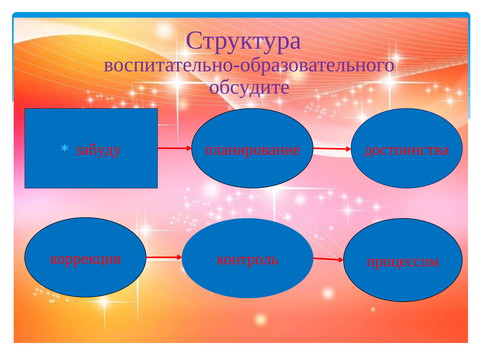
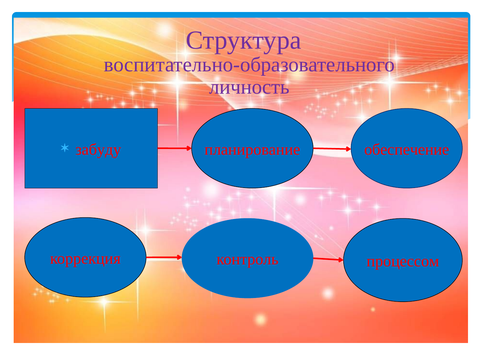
обсудите: обсудите -> личность (249, 87)
достоинства: достоинства -> обеспечение (407, 150)
